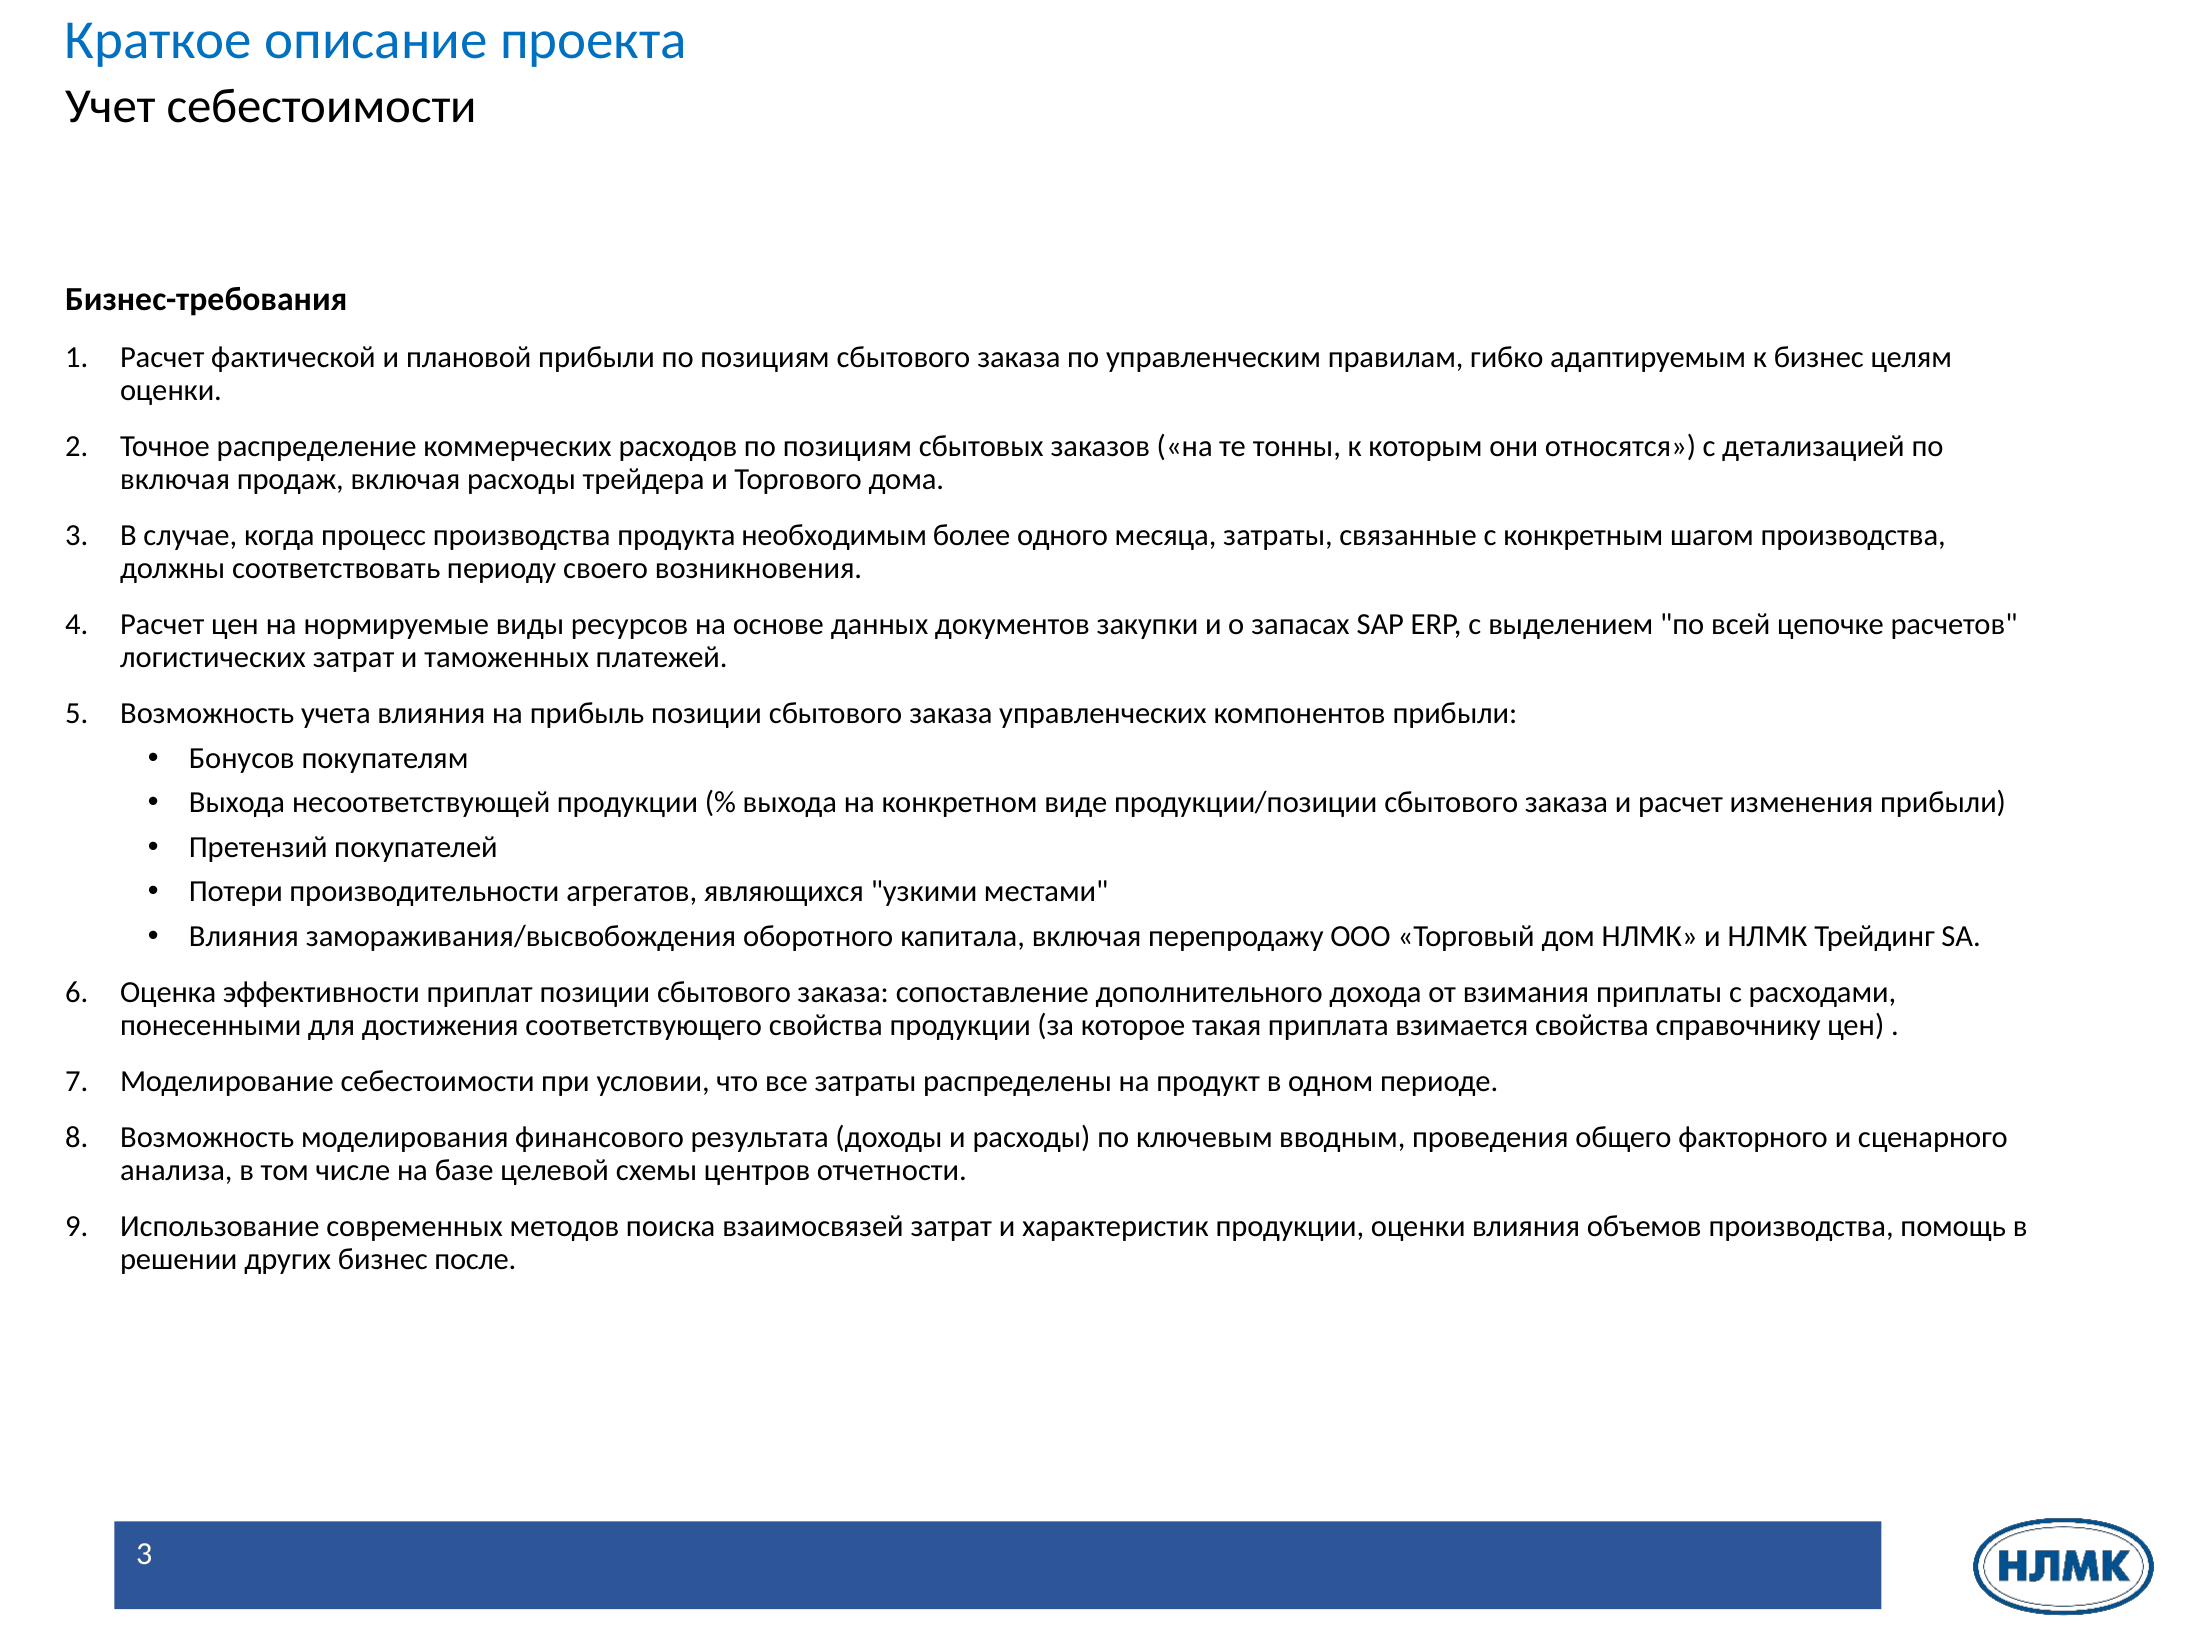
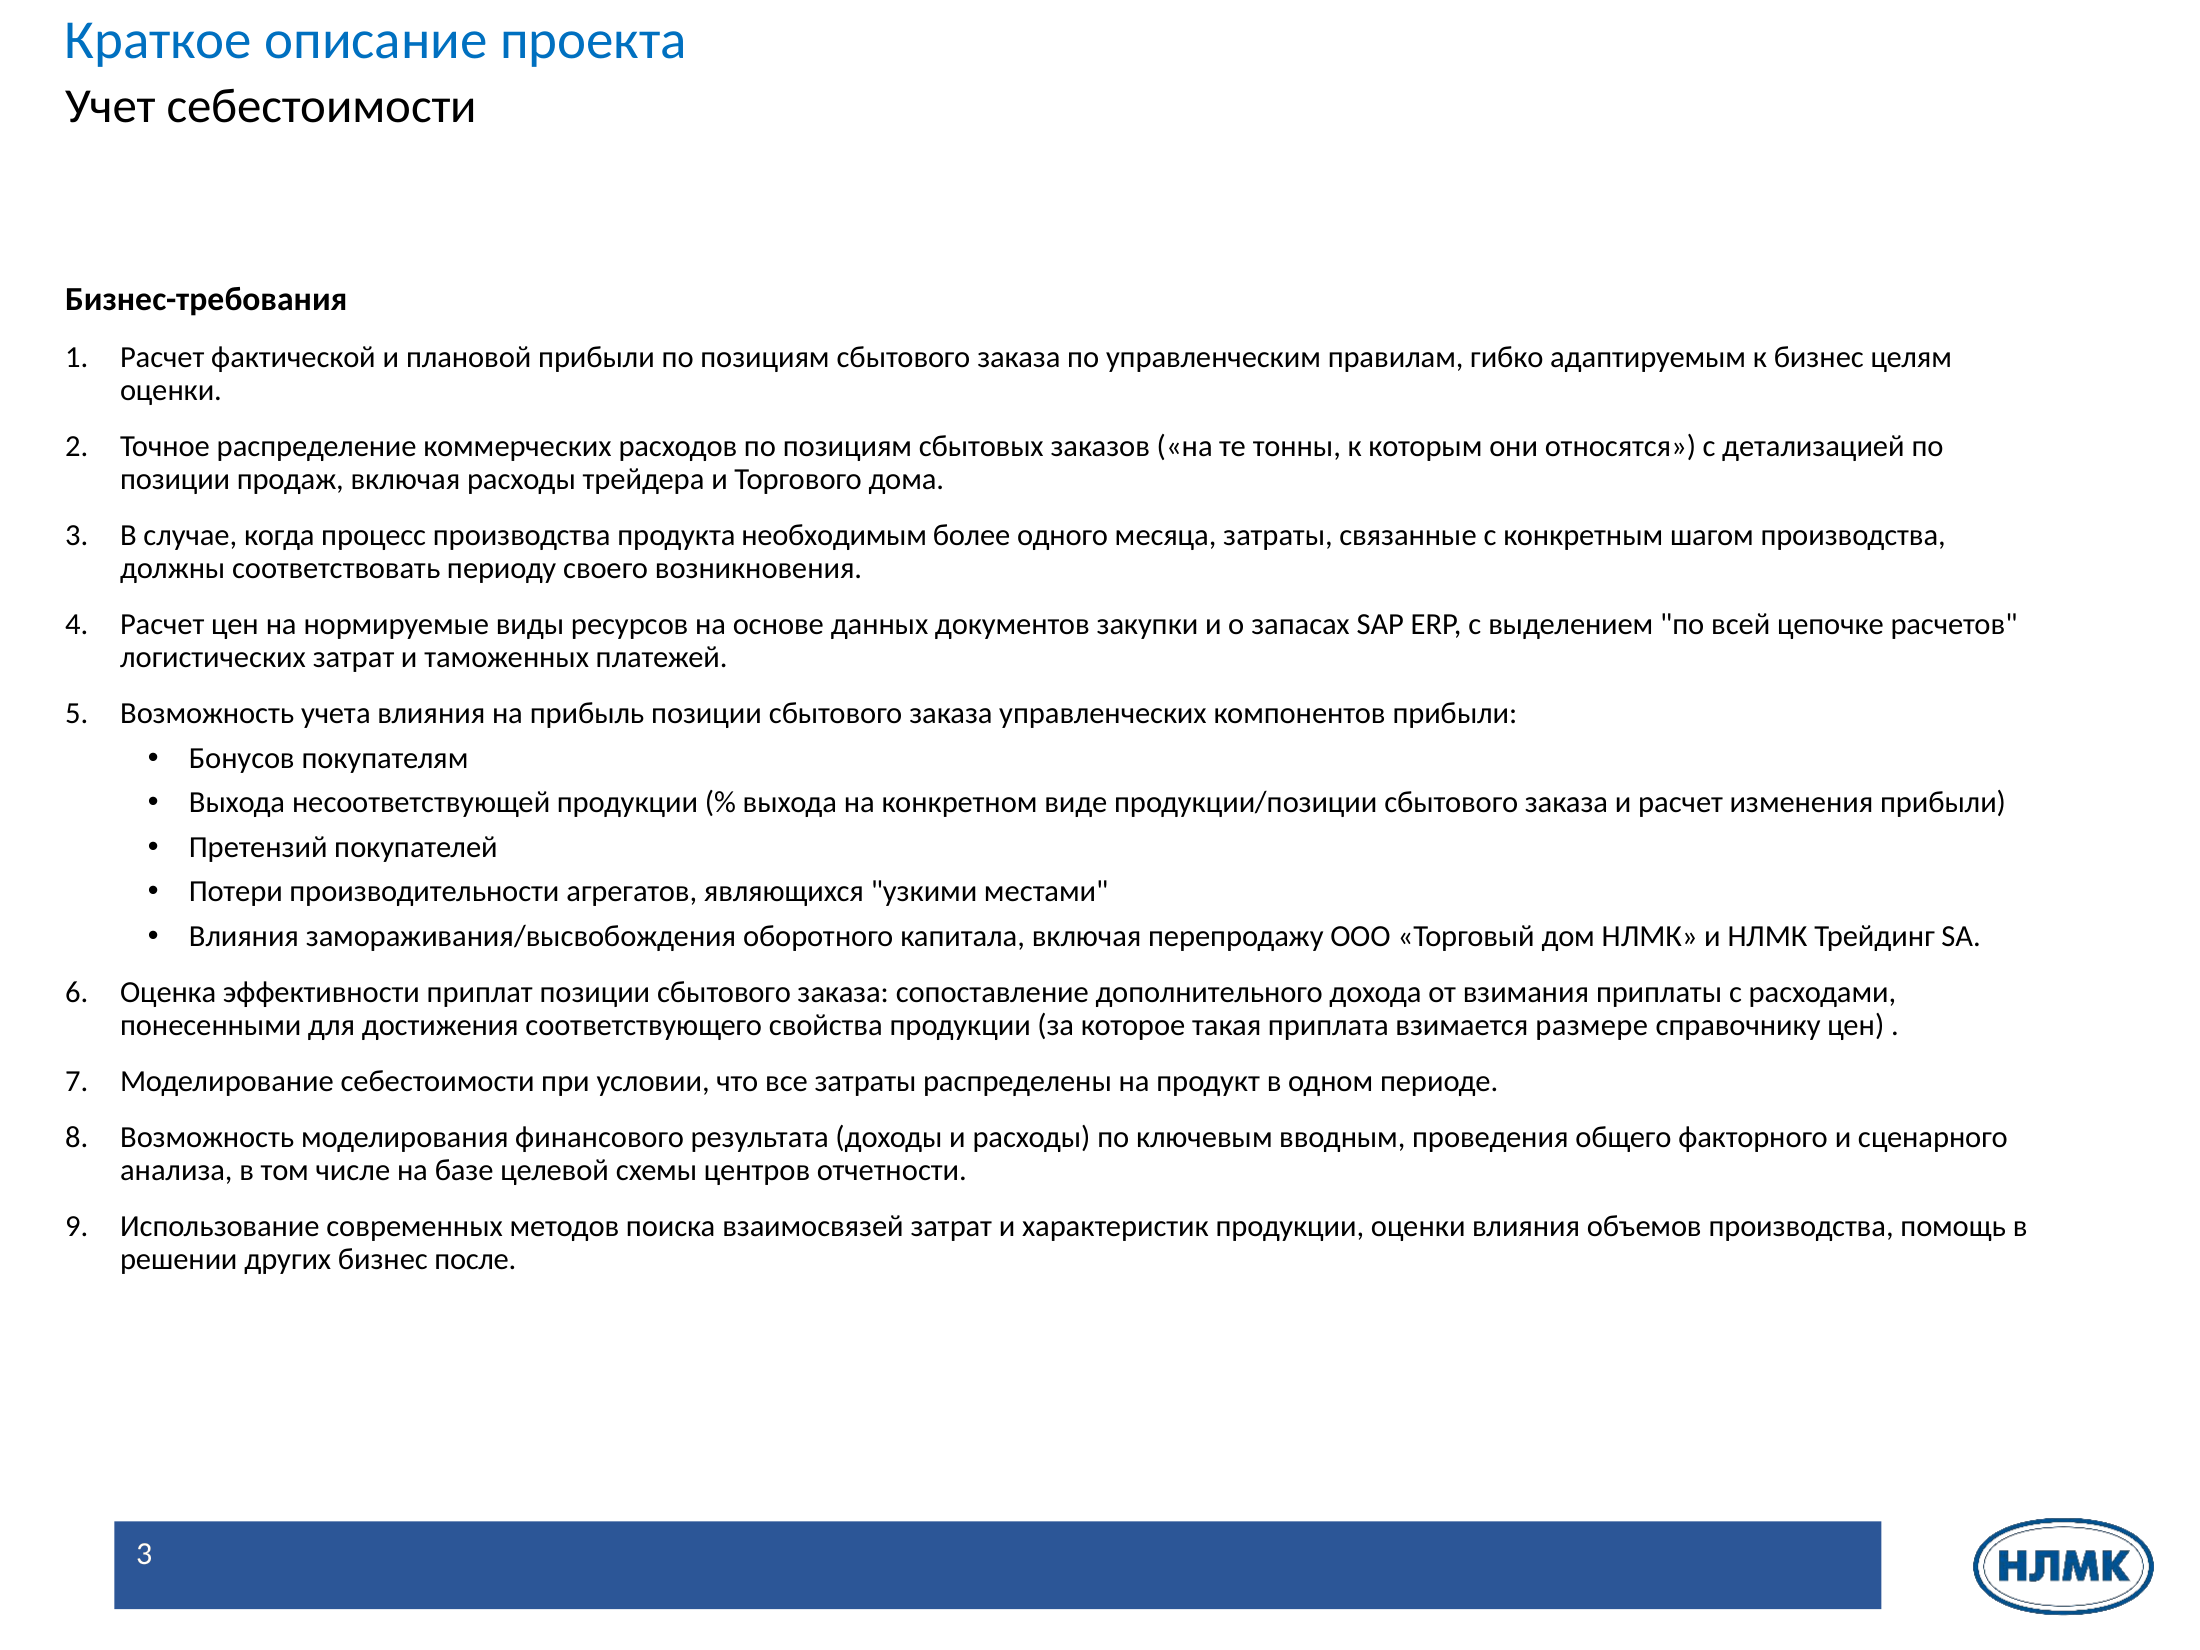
включая: включая -> позиции (175, 479)
взимается свойства: свойства -> размере (1592, 1025)
